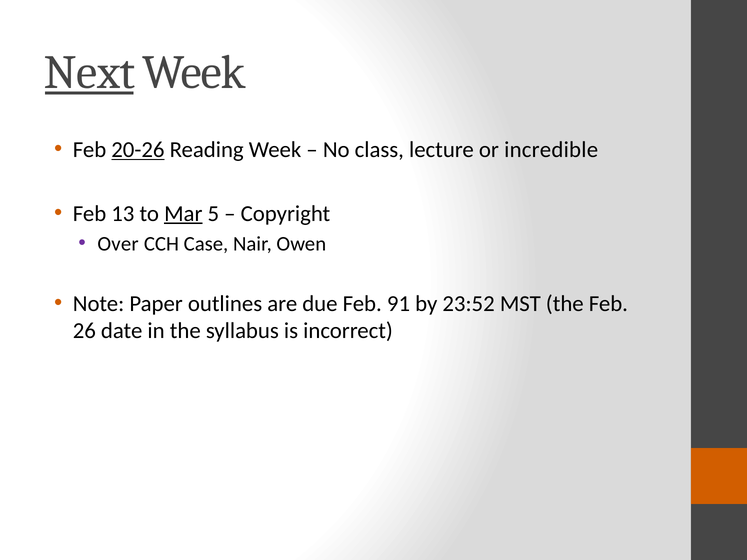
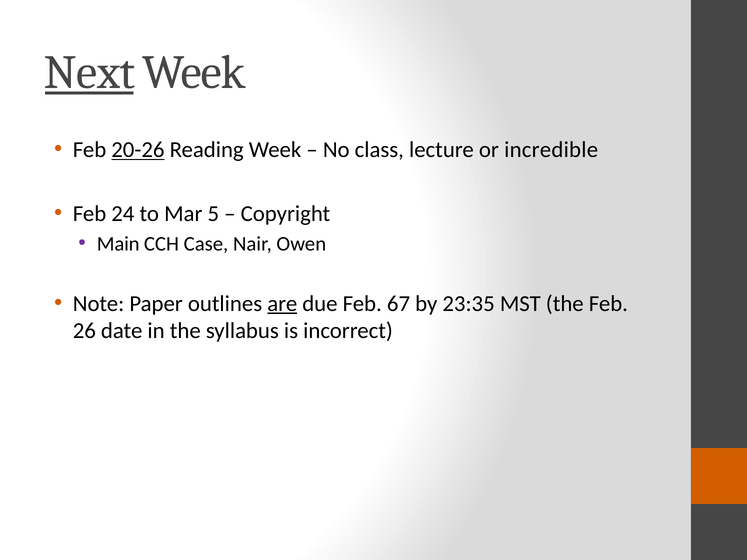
13: 13 -> 24 (123, 214)
Mar underline: present -> none (183, 214)
Over: Over -> Main (118, 244)
are underline: none -> present (282, 304)
91: 91 -> 67 (399, 304)
23:52: 23:52 -> 23:35 (469, 304)
